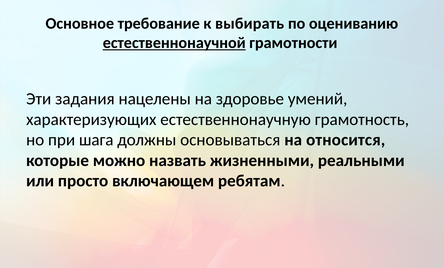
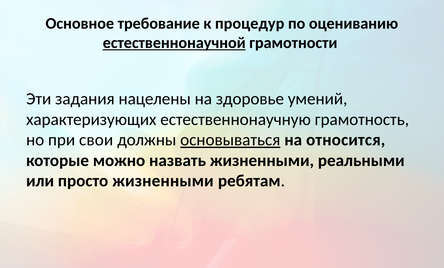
выбирать: выбирать -> процедур (250, 23)
шага: шага -> свои (96, 140)
основываться underline: none -> present (230, 140)
просто включающем: включающем -> жизненными (163, 181)
